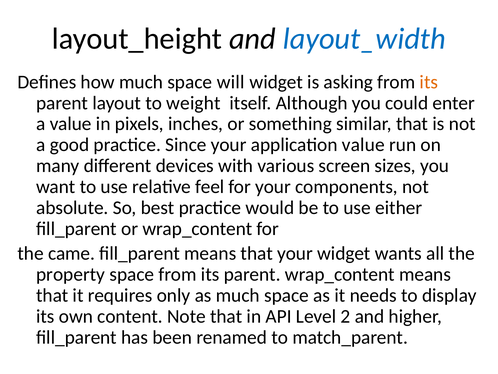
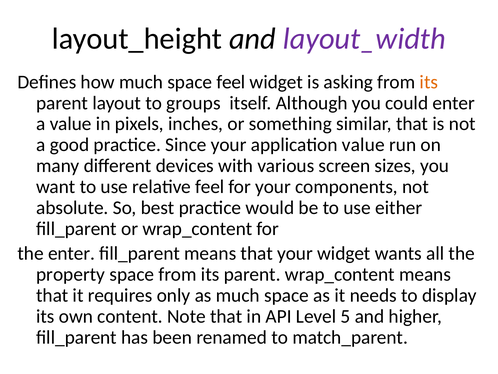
layout_width colour: blue -> purple (364, 39)
space will: will -> feel (231, 82)
weight: weight -> groups (193, 103)
the came: came -> enter (71, 253)
2: 2 -> 5 (345, 316)
